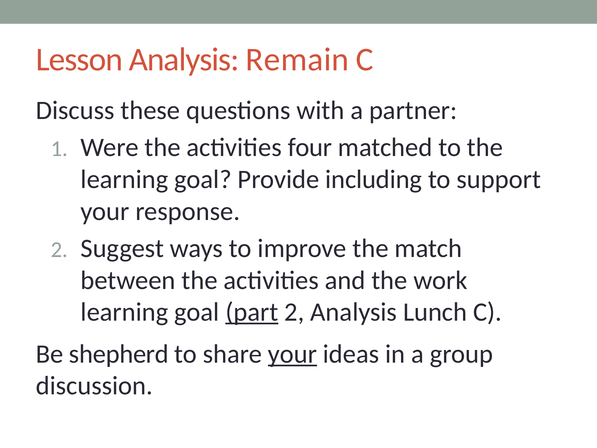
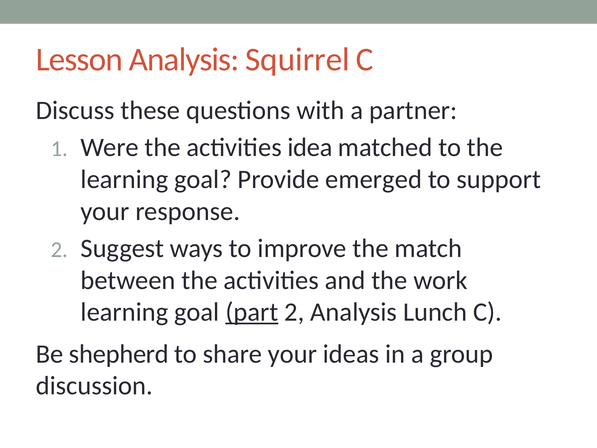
Remain: Remain -> Squirrel (297, 59)
four: four -> idea (310, 147)
including: including -> emerged (374, 179)
your underline: present -> none (292, 354)
